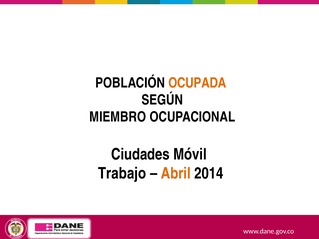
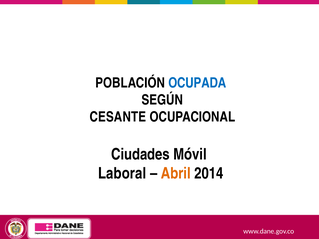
OCUPADA colour: orange -> blue (197, 83)
MIEMBRO: MIEMBRO -> CESANTE (118, 117)
Trabajo: Trabajo -> Laboral (122, 174)
